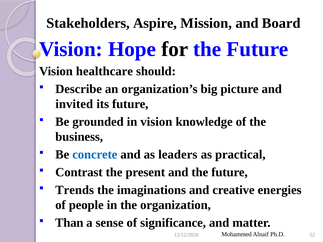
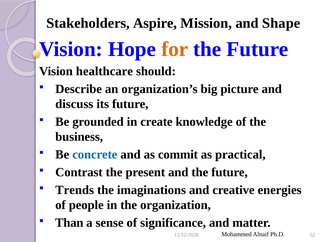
Board: Board -> Shape (281, 23)
for colour: black -> orange (175, 49)
invited: invited -> discuss (74, 104)
in vision: vision -> create (156, 122)
leaders: leaders -> commit (178, 155)
